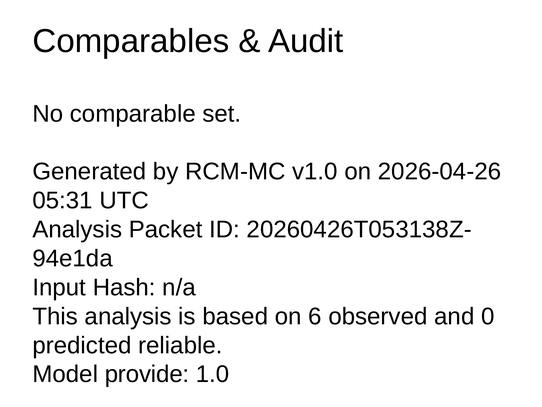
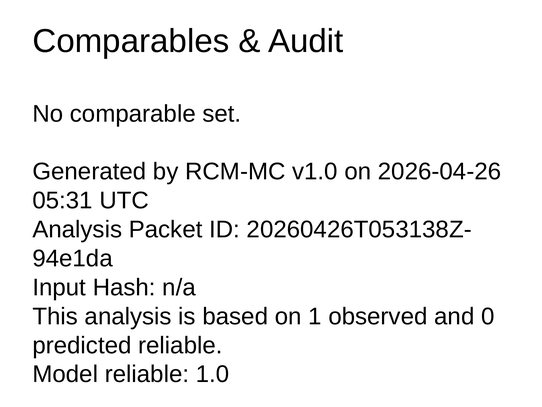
6: 6 -> 1 (315, 316)
Model provide: provide -> reliable (147, 374)
